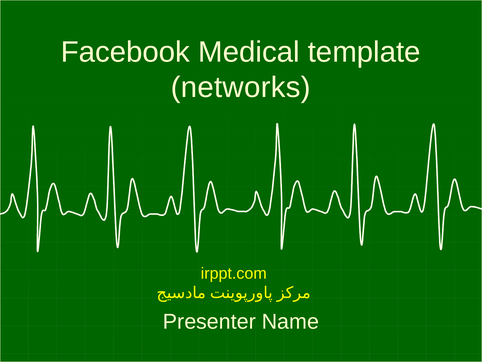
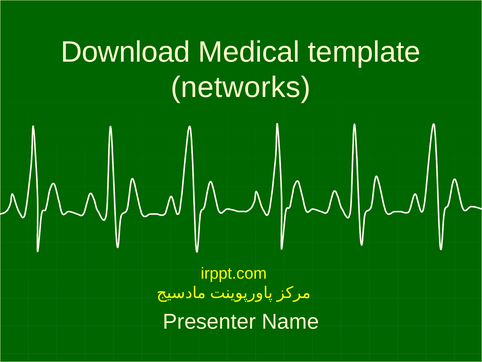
Facebook: Facebook -> Download (125, 52)
